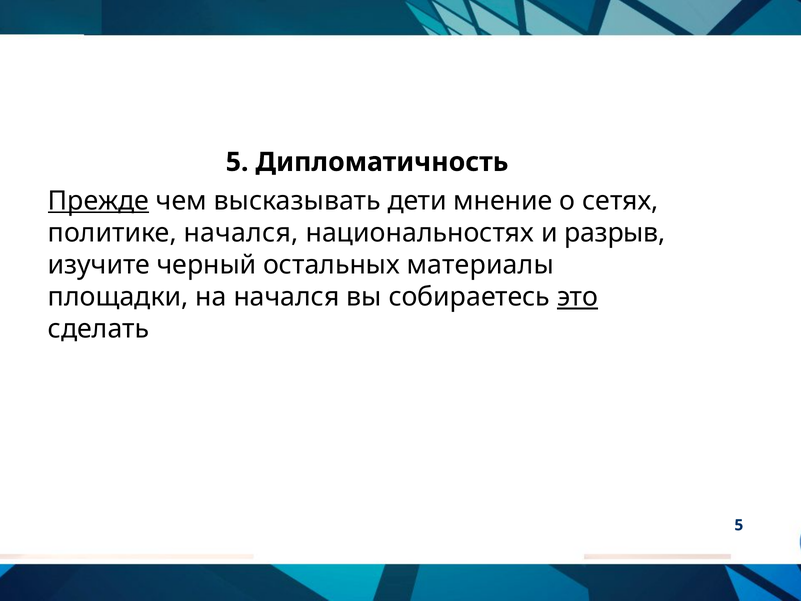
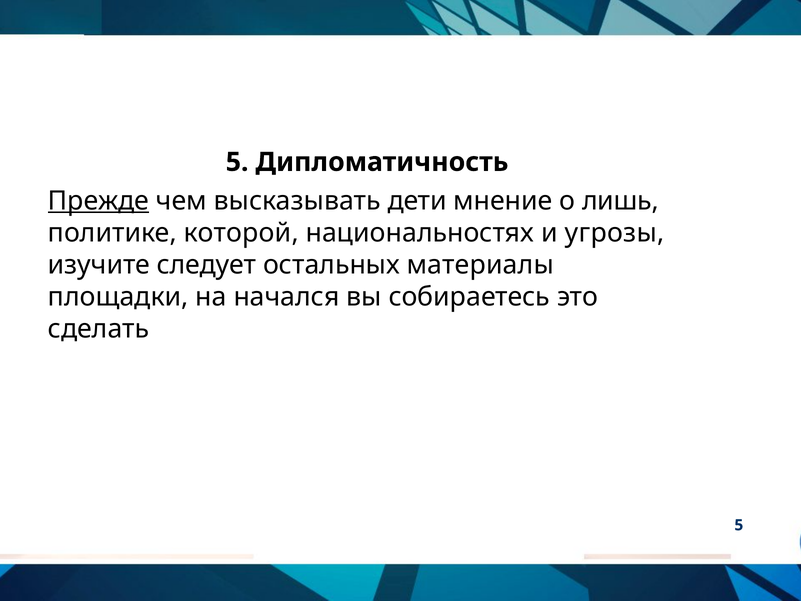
сетях: сетях -> лишь (620, 201)
политике начался: начался -> которой (241, 233)
разрыв: разрыв -> угрозы (615, 233)
черный: черный -> следует (207, 265)
это underline: present -> none (578, 297)
